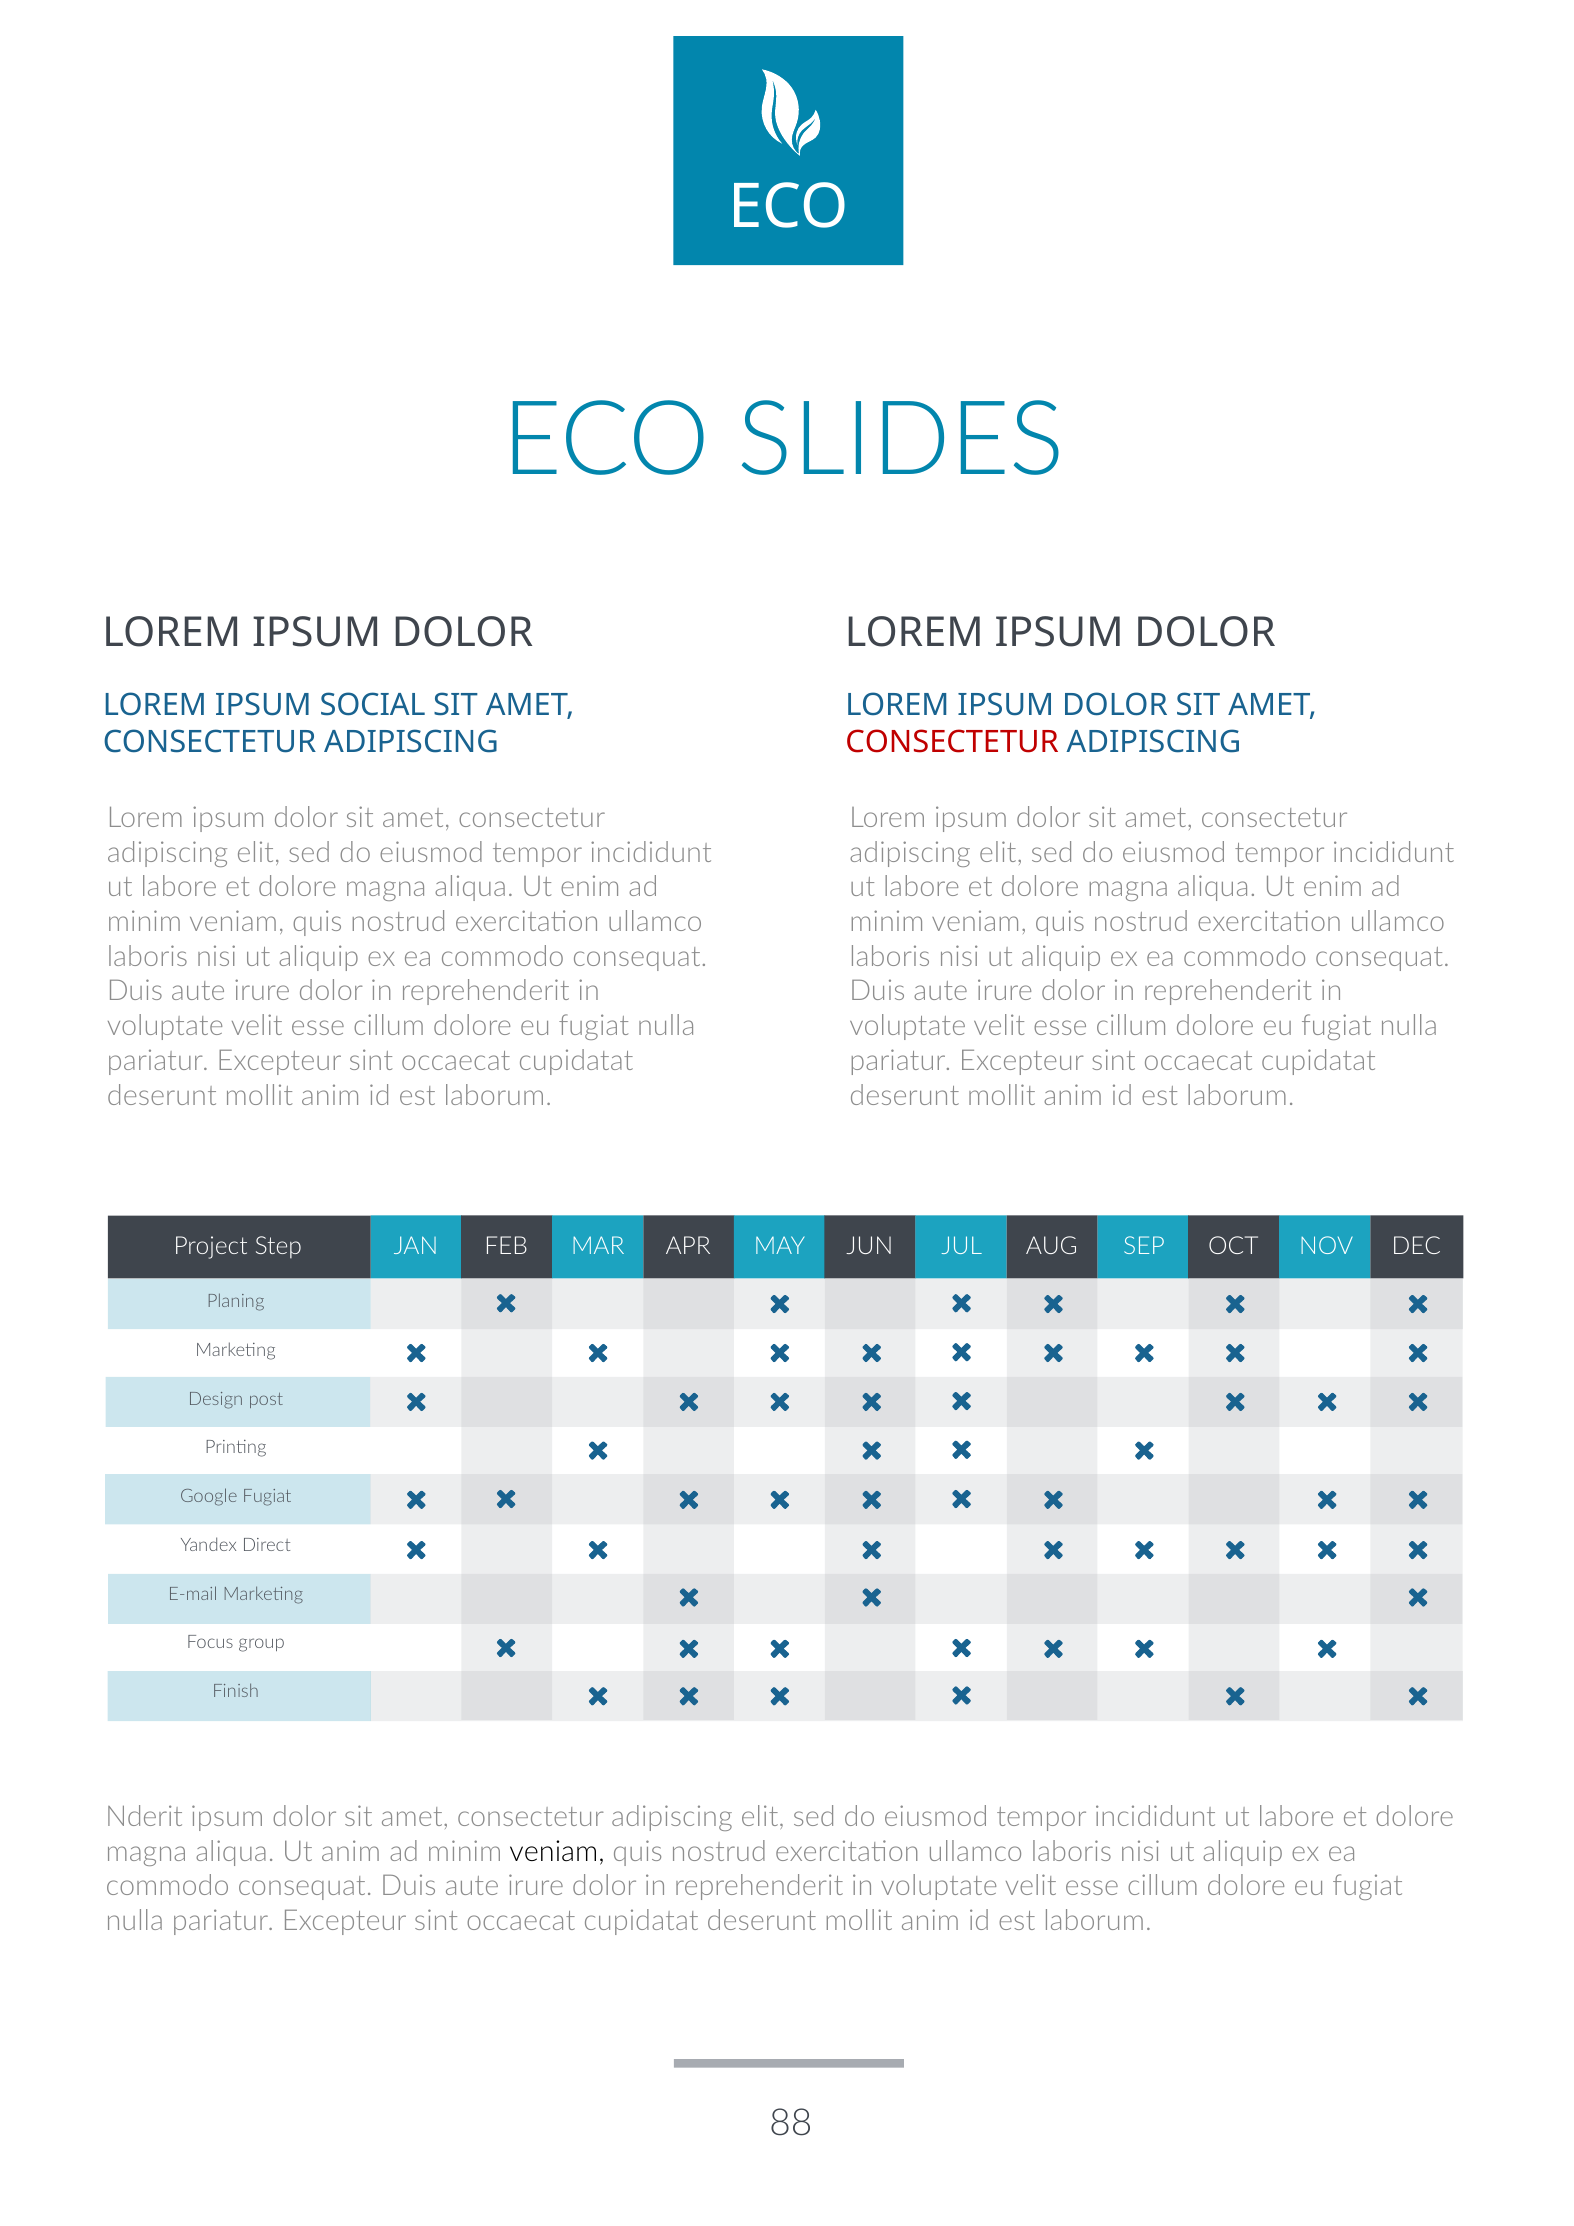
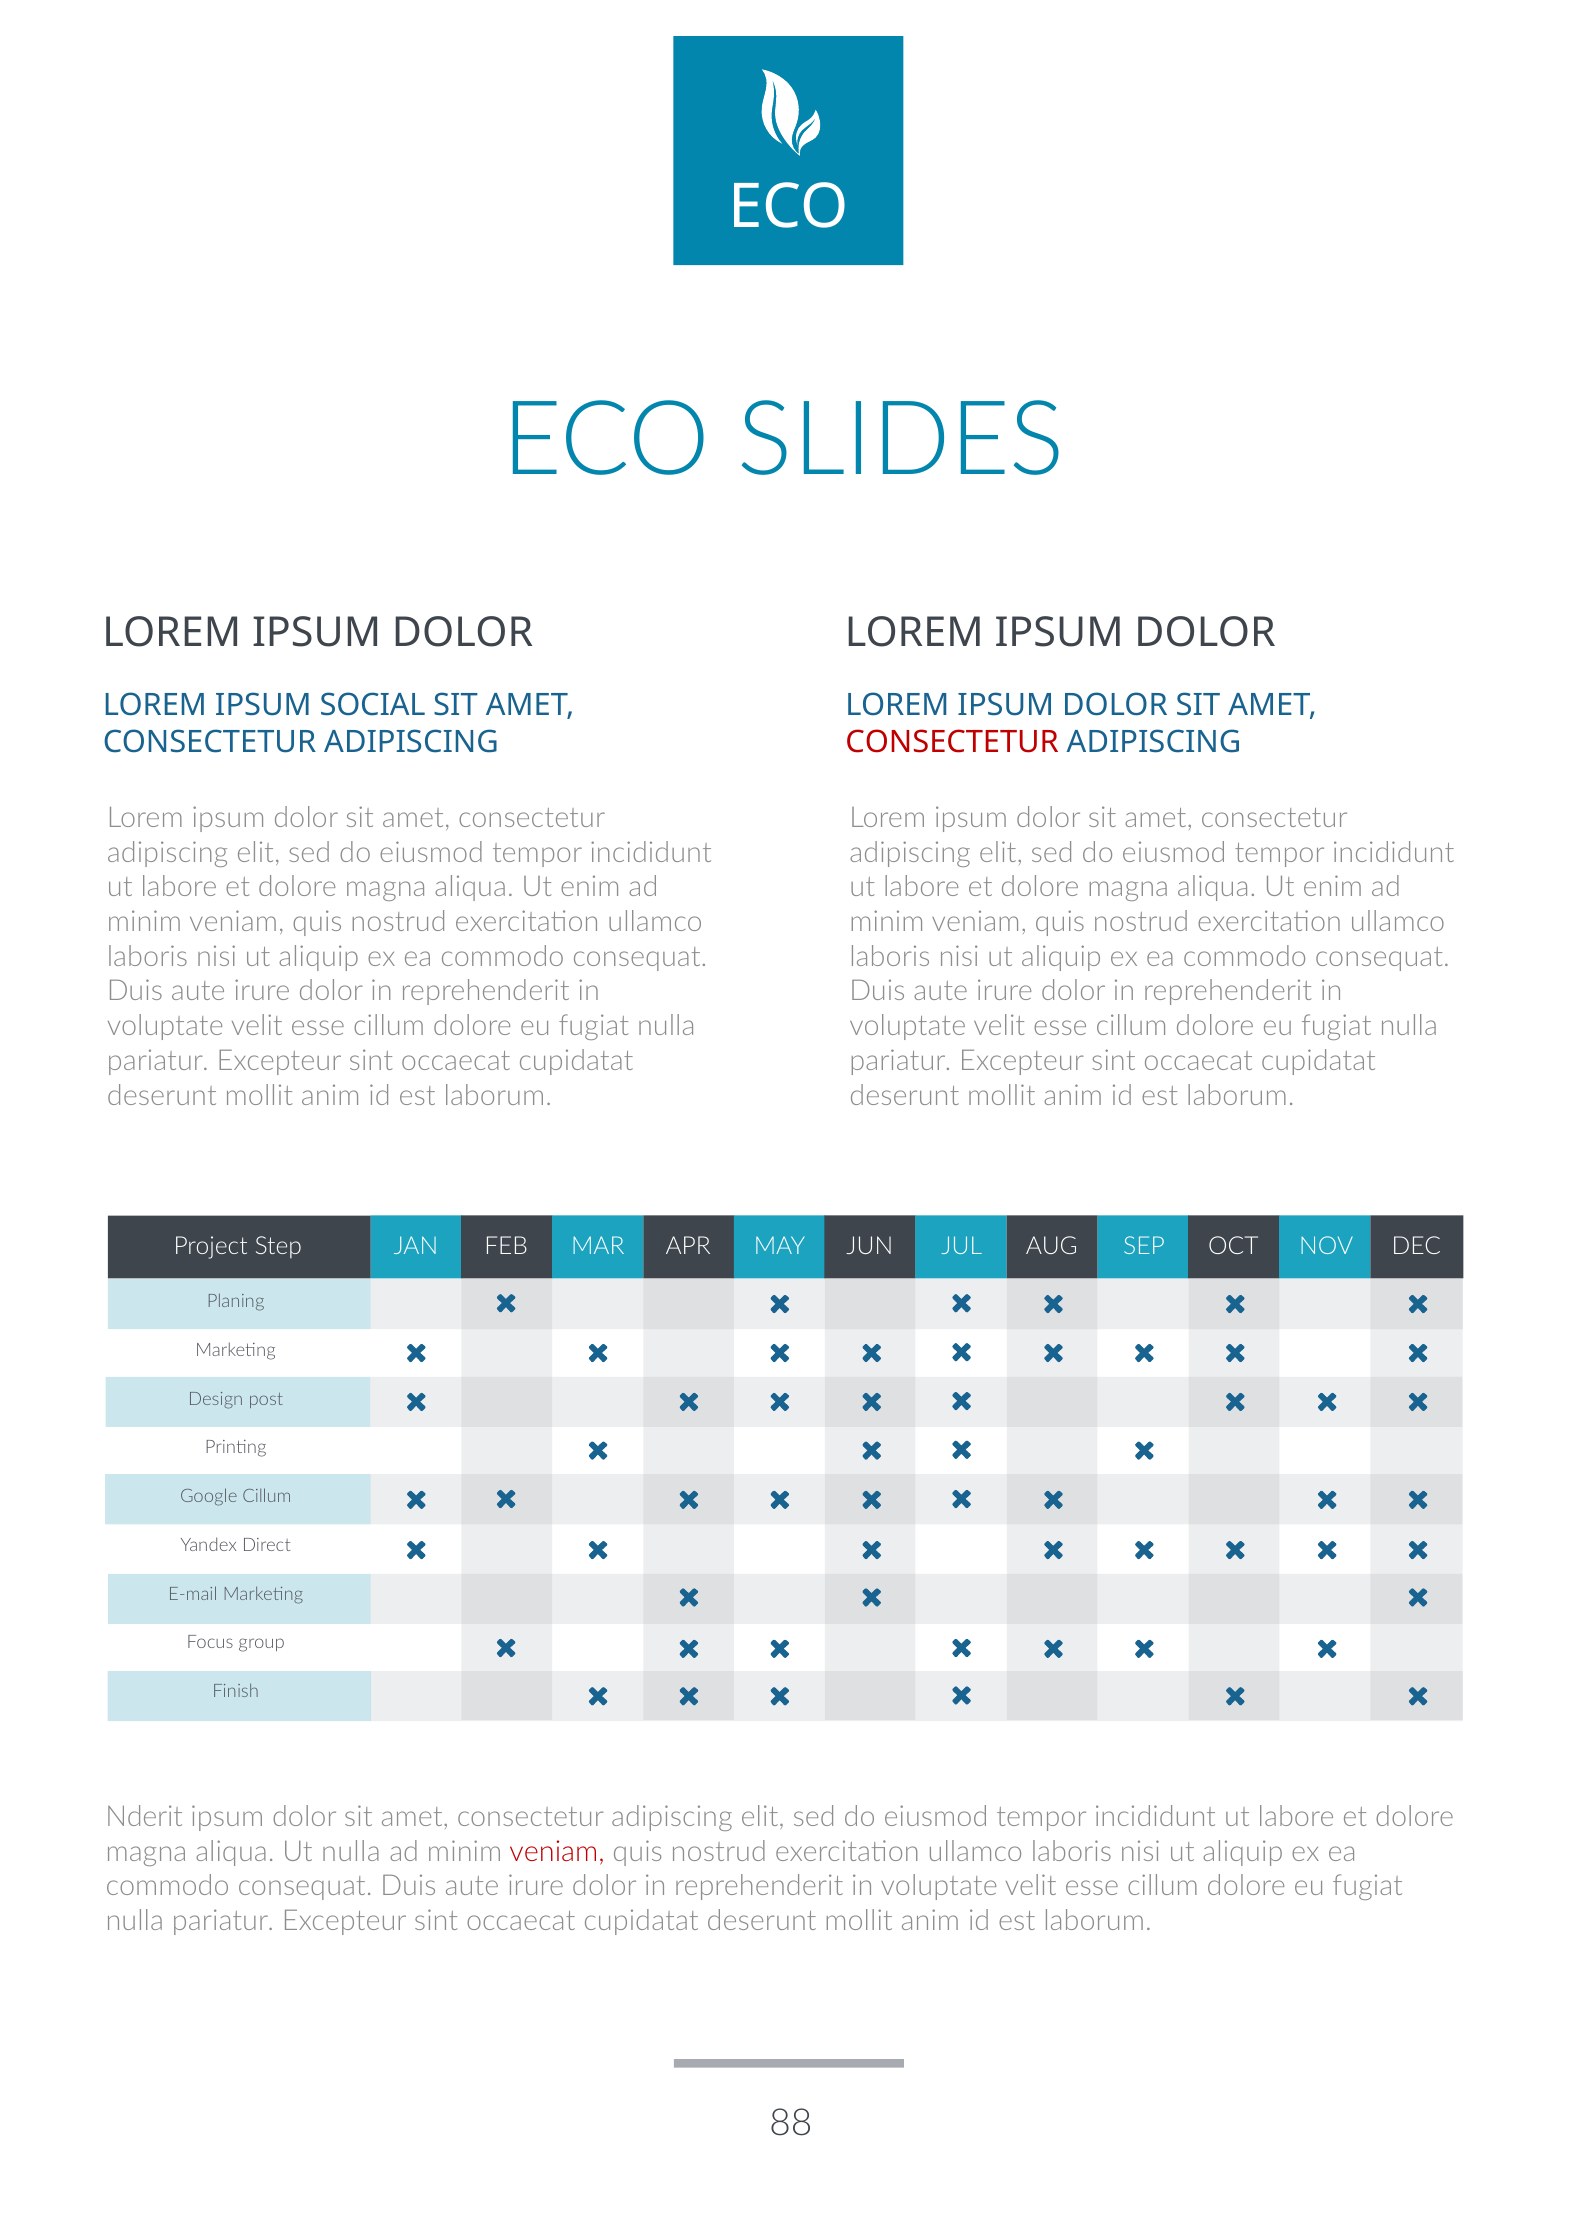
Google Fugiat: Fugiat -> Cillum (267, 1496)
Ut anim: anim -> nulla (351, 1851)
veniam colour: black -> red (557, 1851)
